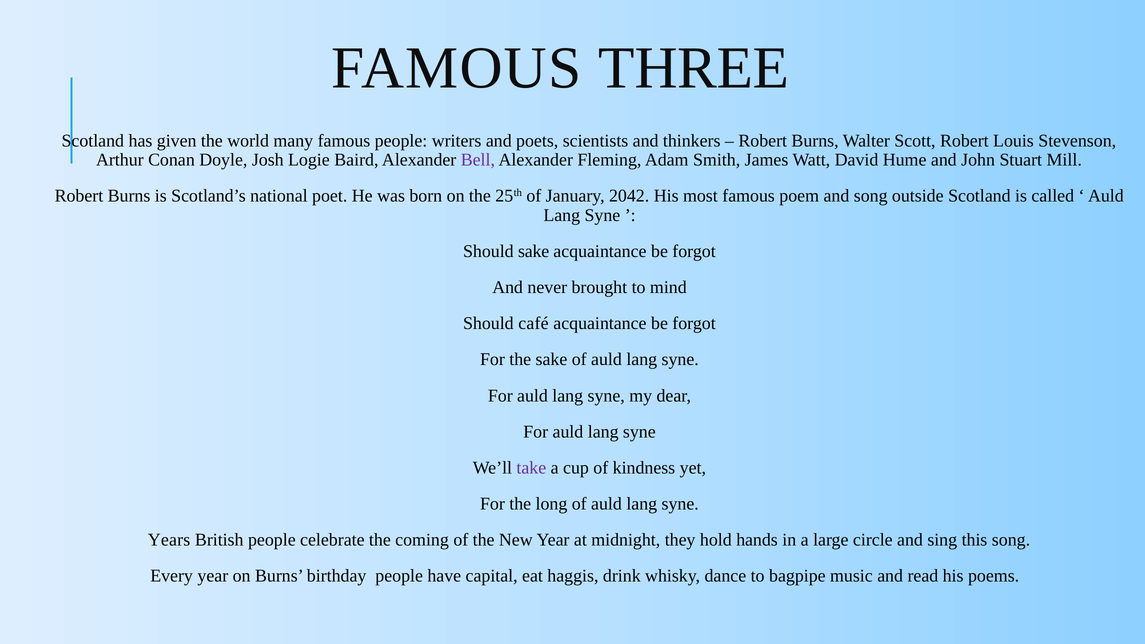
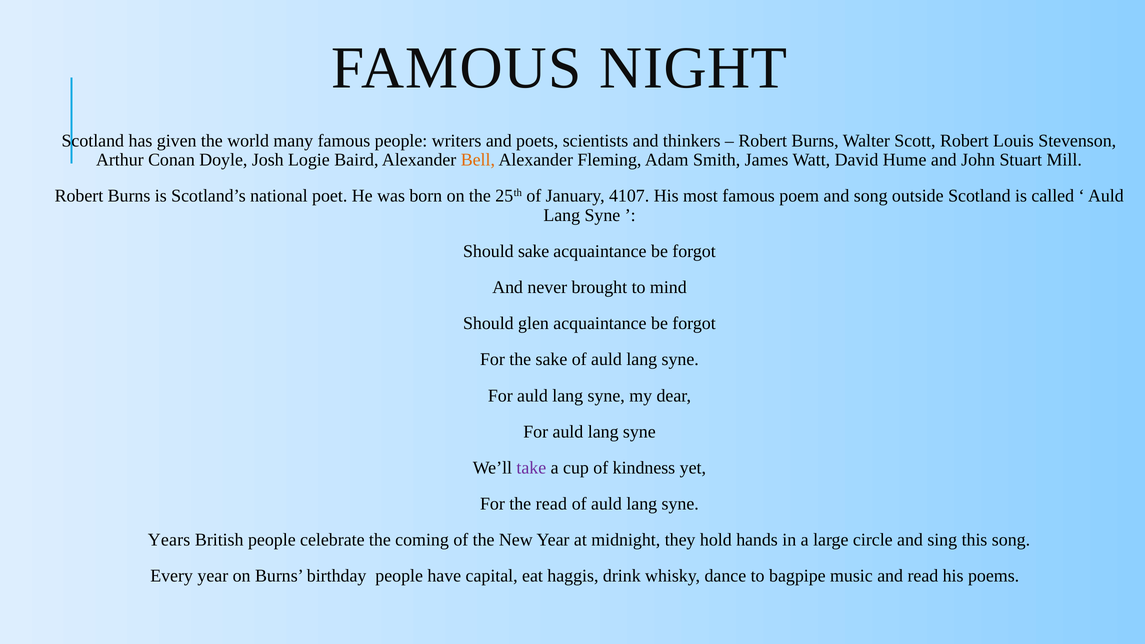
THREE: THREE -> NIGHT (693, 68)
Bell colour: purple -> orange (478, 160)
2042: 2042 -> 4107 (629, 196)
café: café -> glen (534, 324)
the long: long -> read (551, 504)
